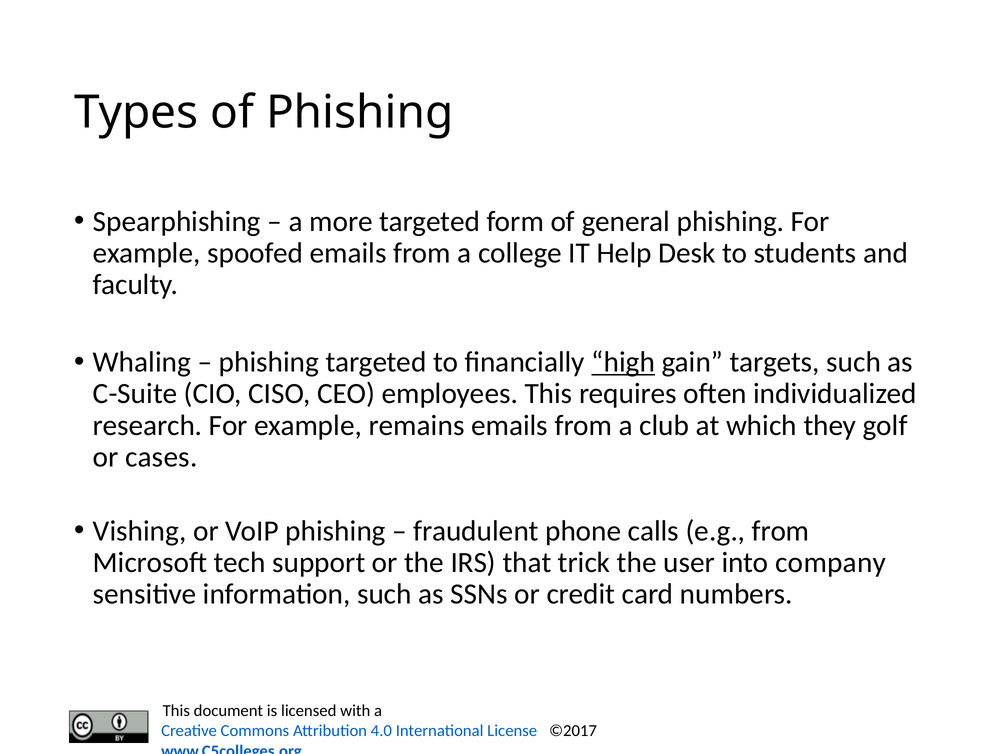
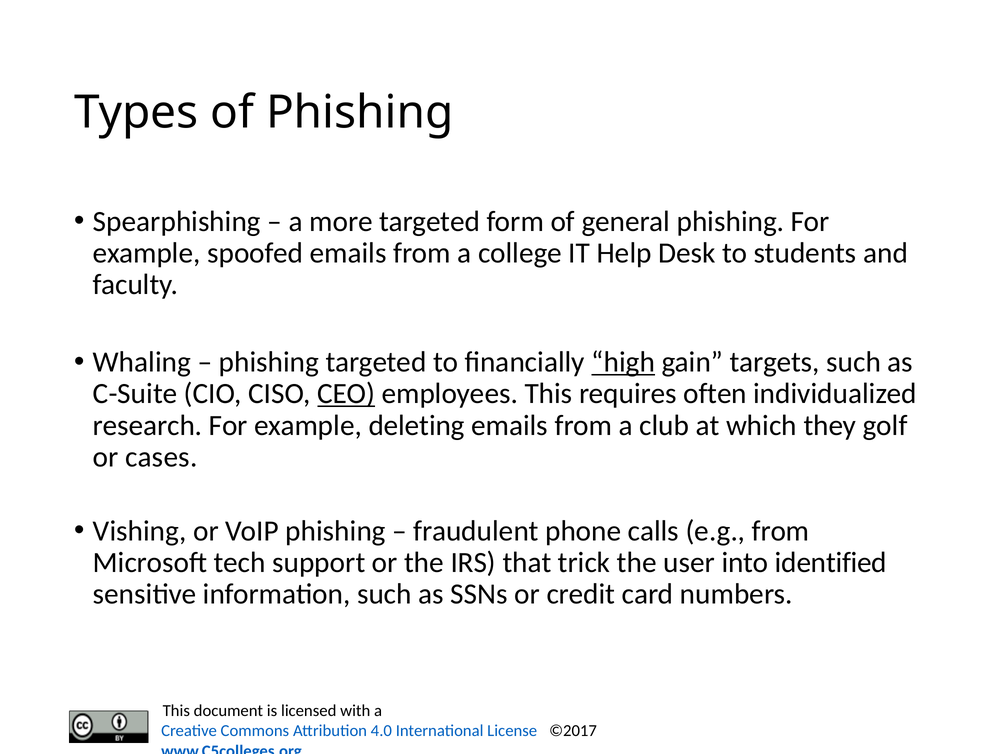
CEO underline: none -> present (346, 394)
remains: remains -> deleting (417, 425)
company: company -> identified (831, 562)
